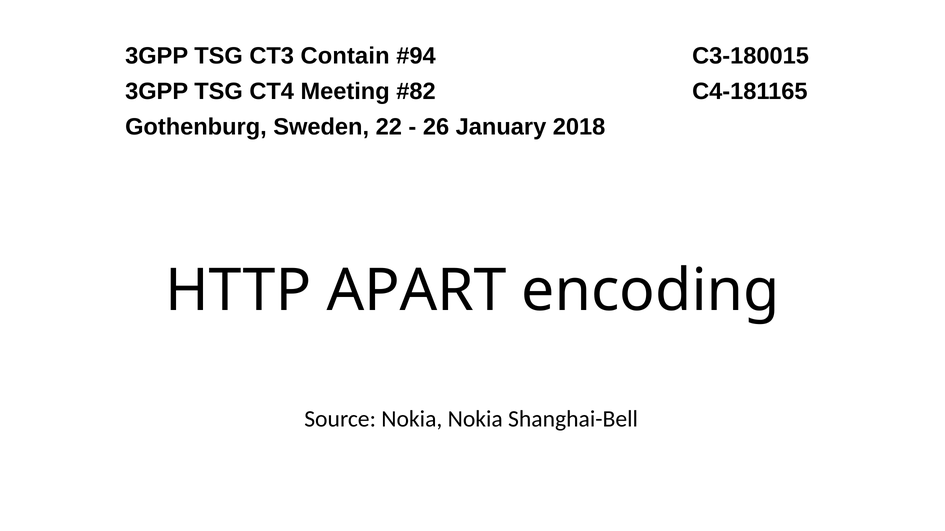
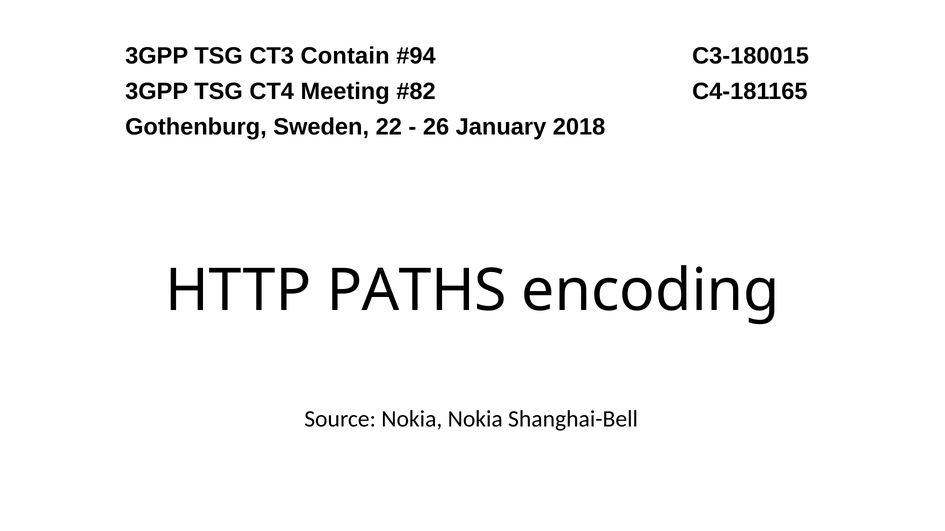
APART: APART -> PATHS (417, 291)
